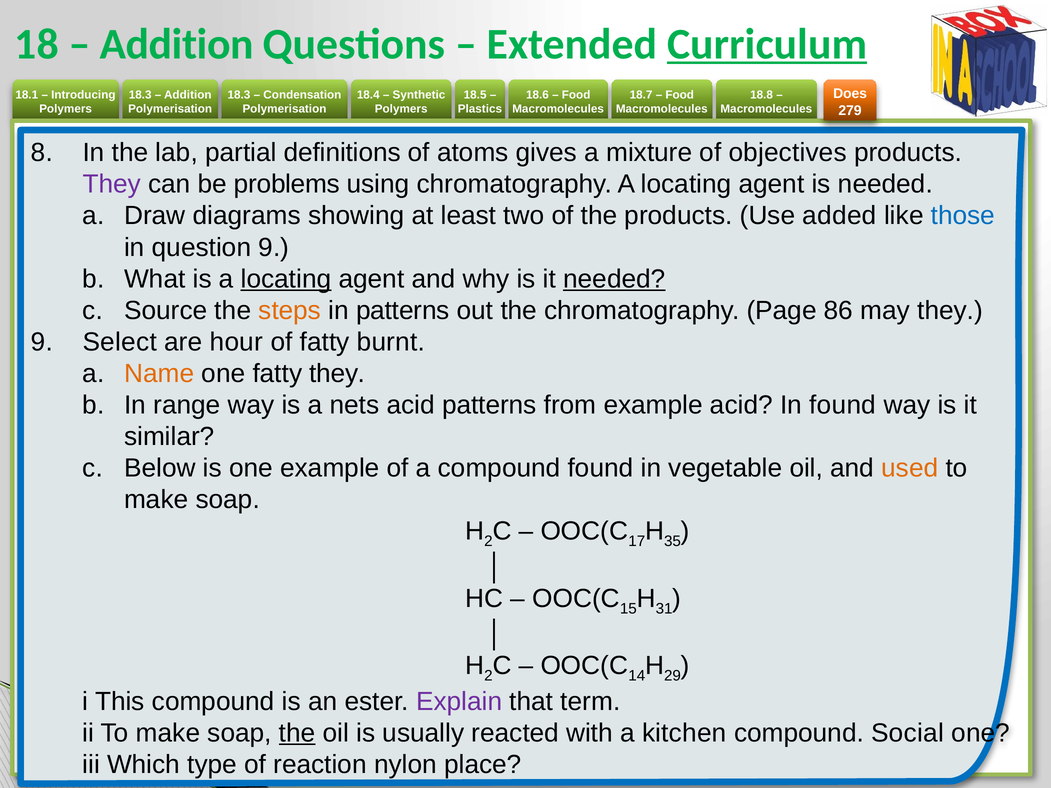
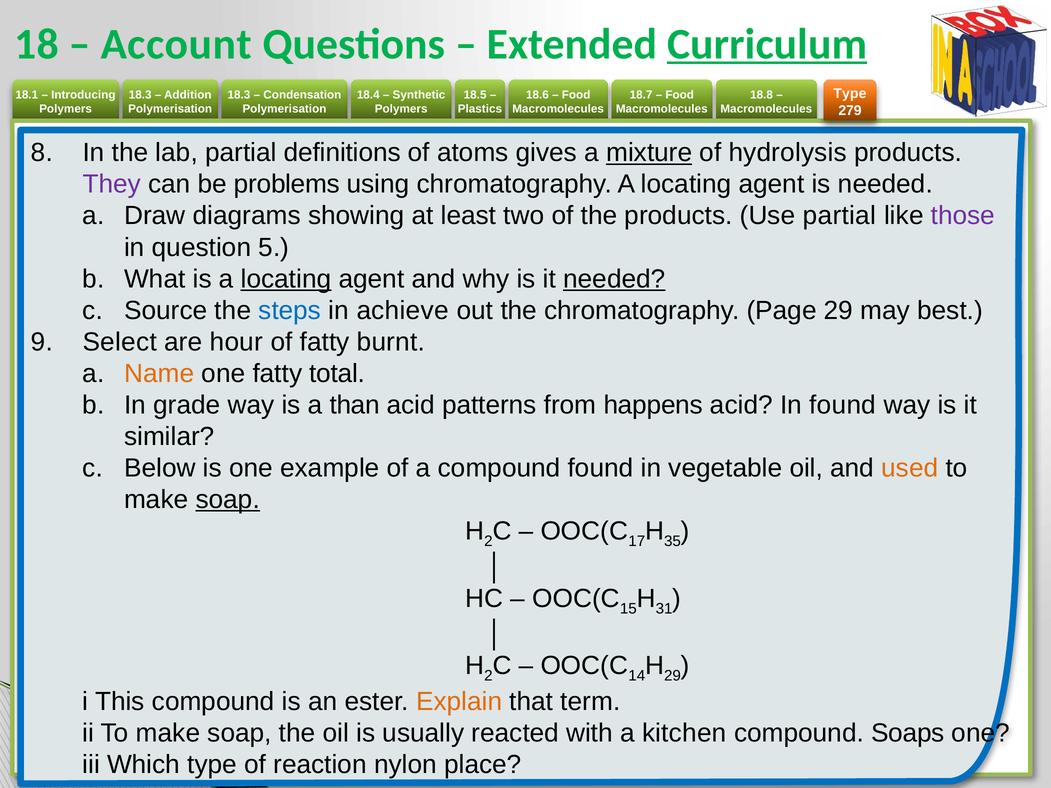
Addition: Addition -> Account (176, 44)
Does: Does -> Type (850, 94)
mixture underline: none -> present (649, 153)
objectives: objectives -> hydrolysis (788, 153)
Use added: added -> partial (840, 216)
those colour: blue -> purple (963, 216)
question 9: 9 -> 5 (274, 247)
steps colour: orange -> blue (290, 310)
in patterns: patterns -> achieve (403, 310)
Page 86: 86 -> 29 (839, 310)
may they: they -> best (950, 310)
fatty they: they -> total (337, 374)
range: range -> grade (187, 405)
nets: nets -> than (355, 405)
from example: example -> happens (653, 405)
soap underline: none -> present (228, 500)
Explain colour: purple -> orange (459, 702)
the underline: present -> none (297, 733)
Social: Social -> Soaps (908, 733)
